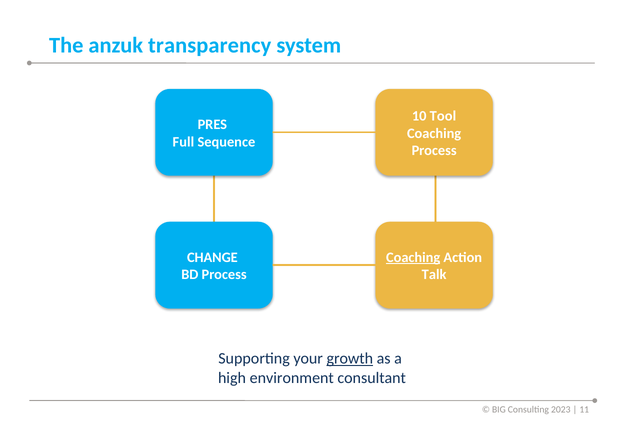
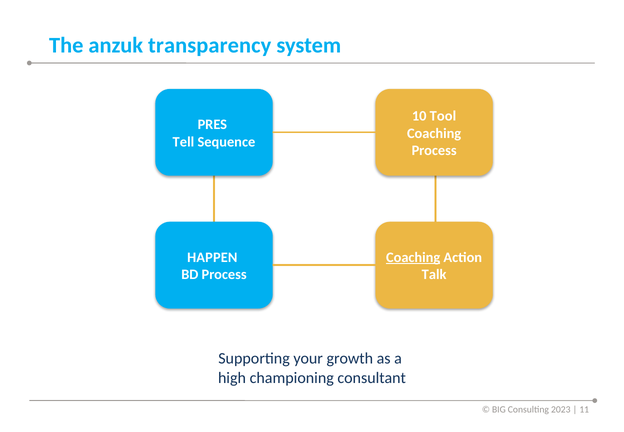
Full: Full -> Tell (183, 142)
CHANGE: CHANGE -> HAPPEN (212, 257)
growth underline: present -> none (350, 359)
environment: environment -> championing (292, 378)
